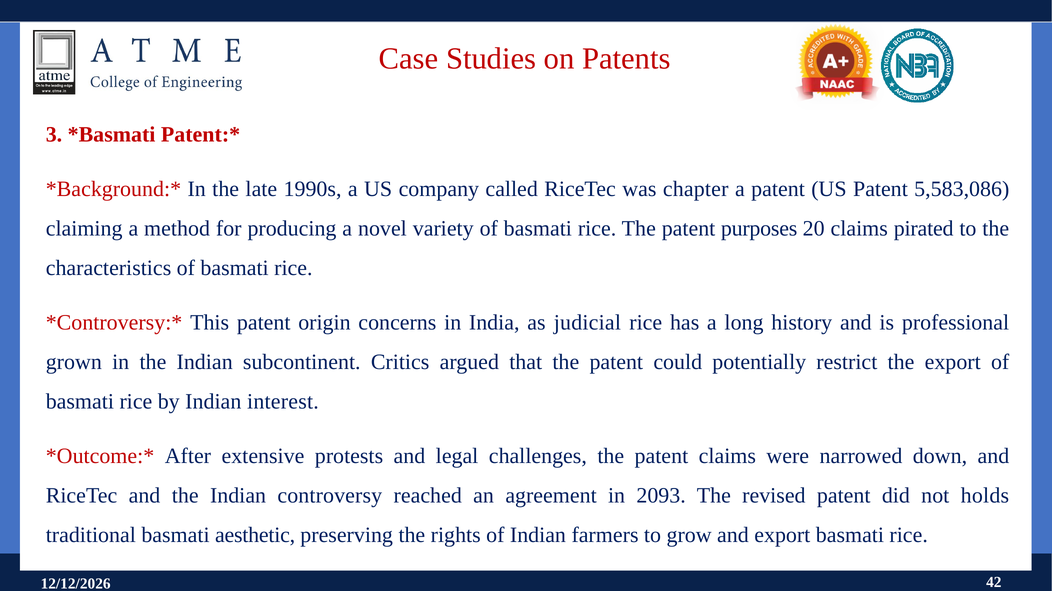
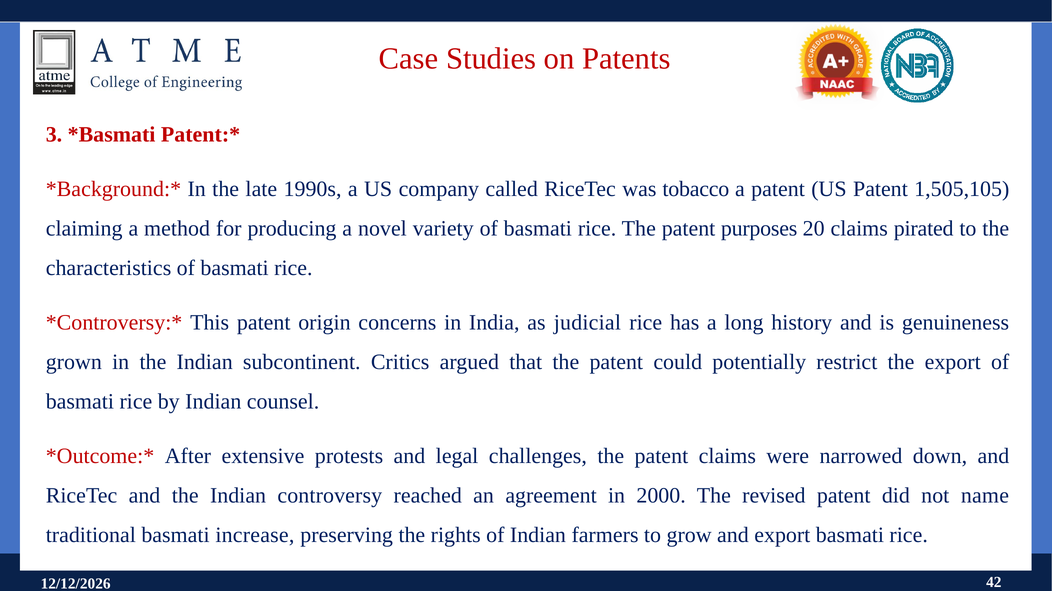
chapter: chapter -> tobacco (696, 189)
5,583,086: 5,583,086 -> 1,505,105 (962, 189)
professional: professional -> genuineness (956, 323)
interest: interest -> counsel (283, 402)
2093: 2093 -> 2000 (661, 496)
holds: holds -> name (985, 496)
aesthetic: aesthetic -> increase (255, 536)
